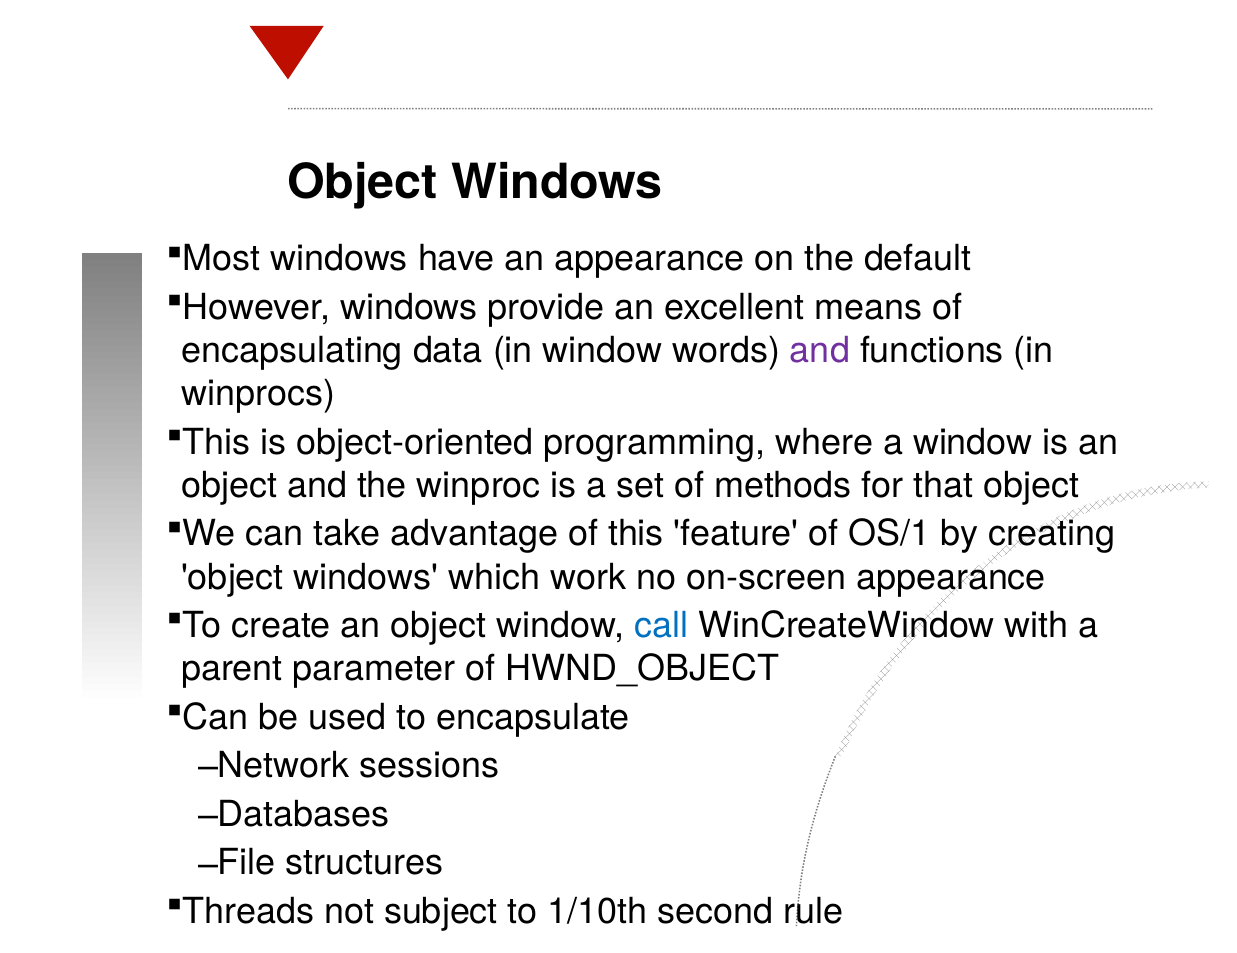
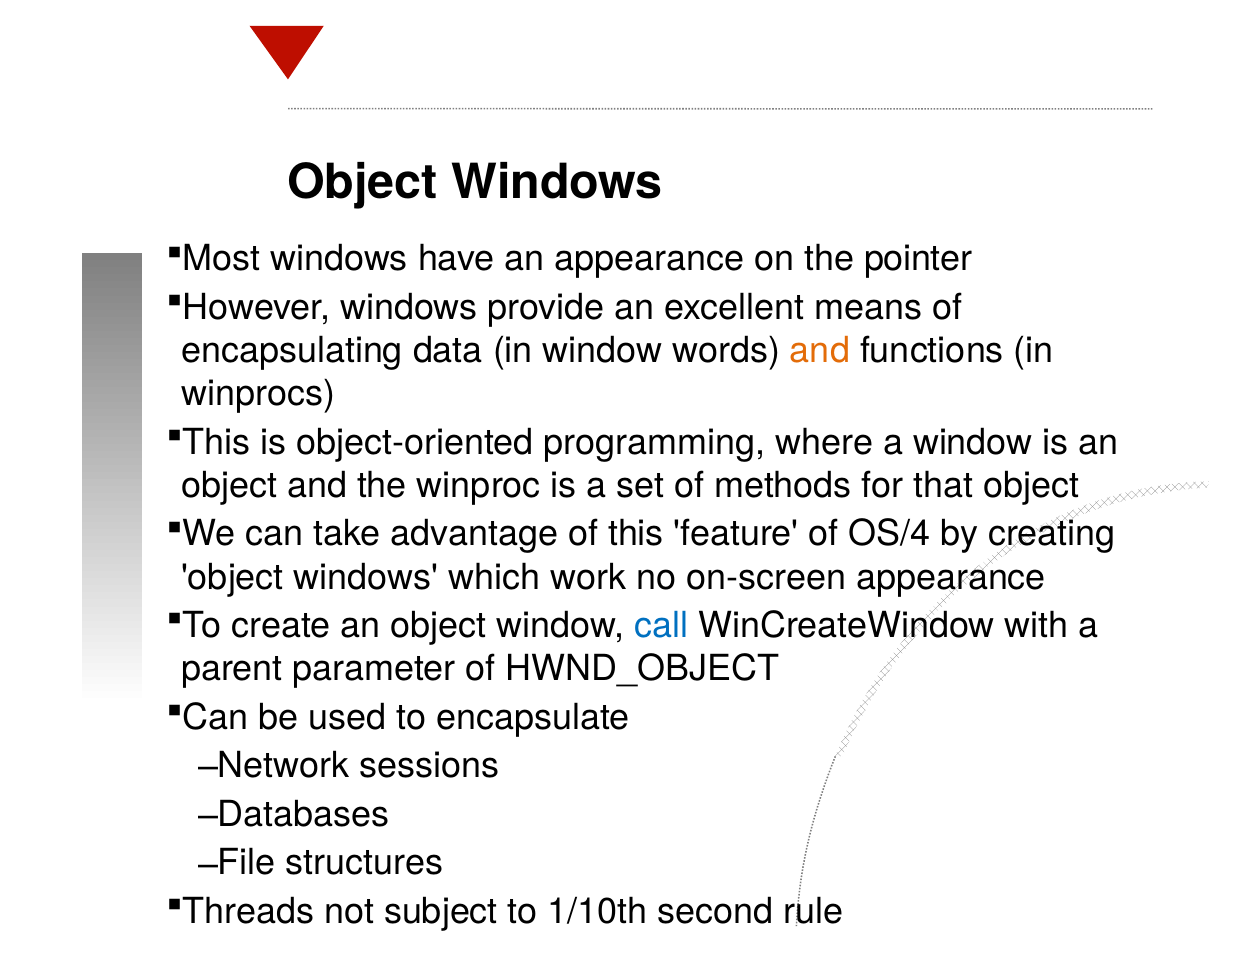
default: default -> pointer (918, 259)
and colour: purple -> orange (820, 351)
OS/1: OS/1 -> OS/4 (890, 534)
